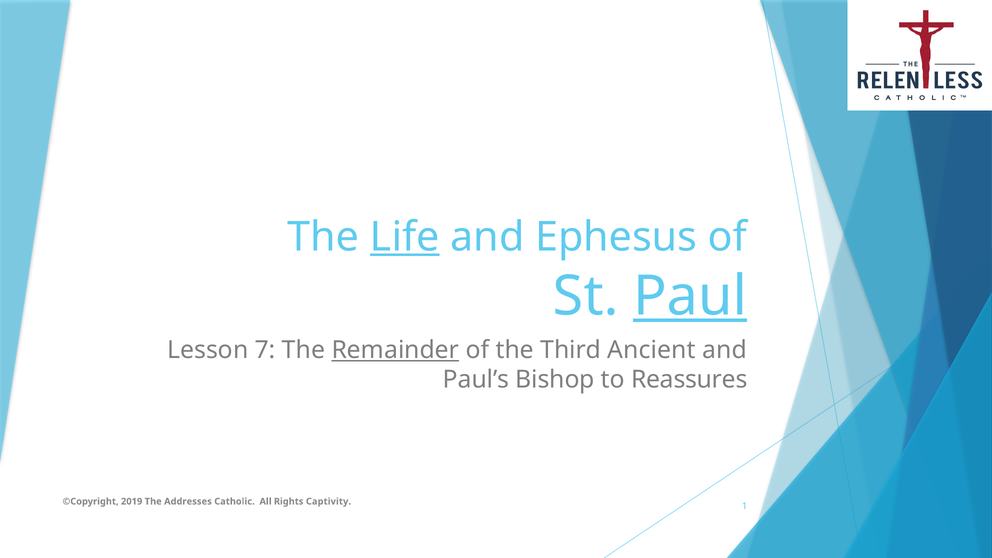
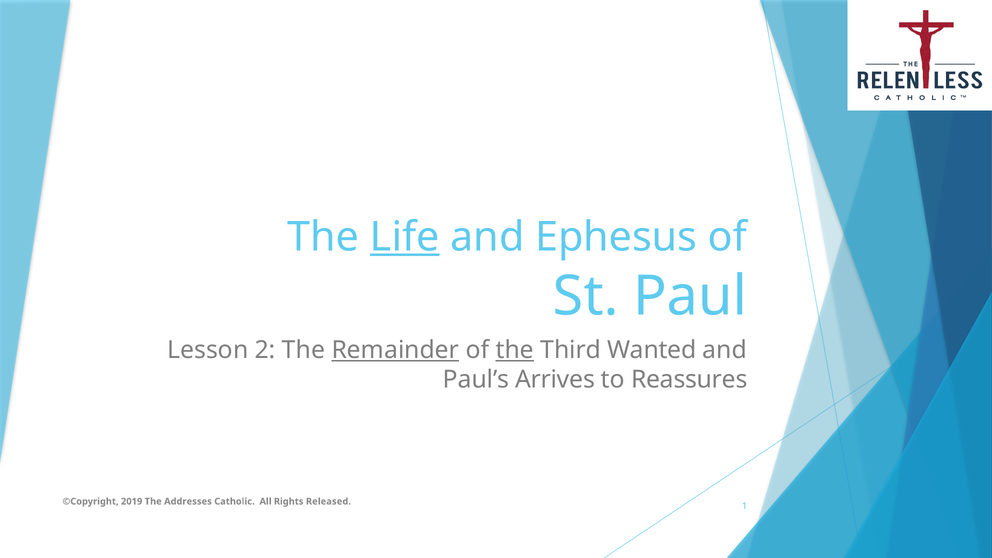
Paul underline: present -> none (690, 296)
7: 7 -> 2 (265, 350)
the underline: none -> present (515, 350)
Ancient: Ancient -> Wanted (652, 350)
Bishop: Bishop -> Arrives (555, 380)
Captivity: Captivity -> Released (328, 501)
